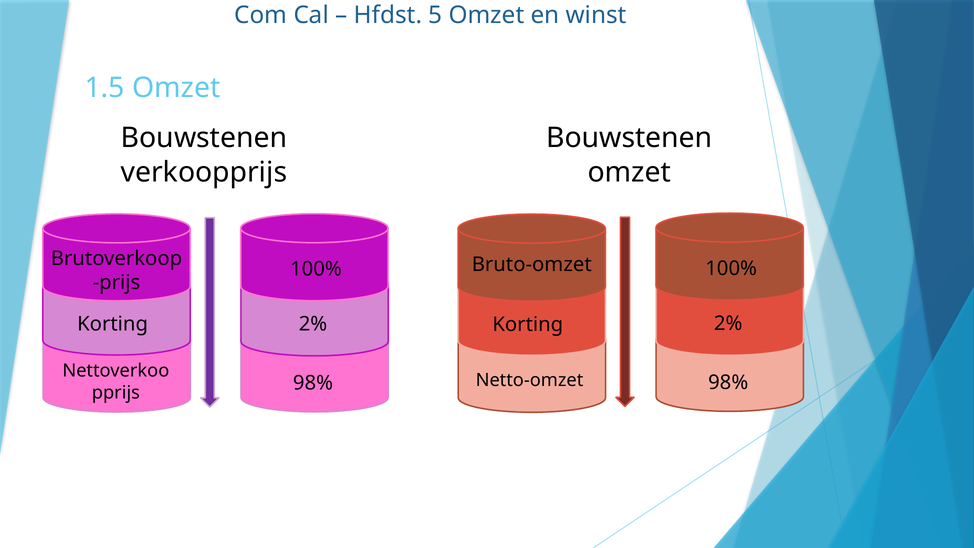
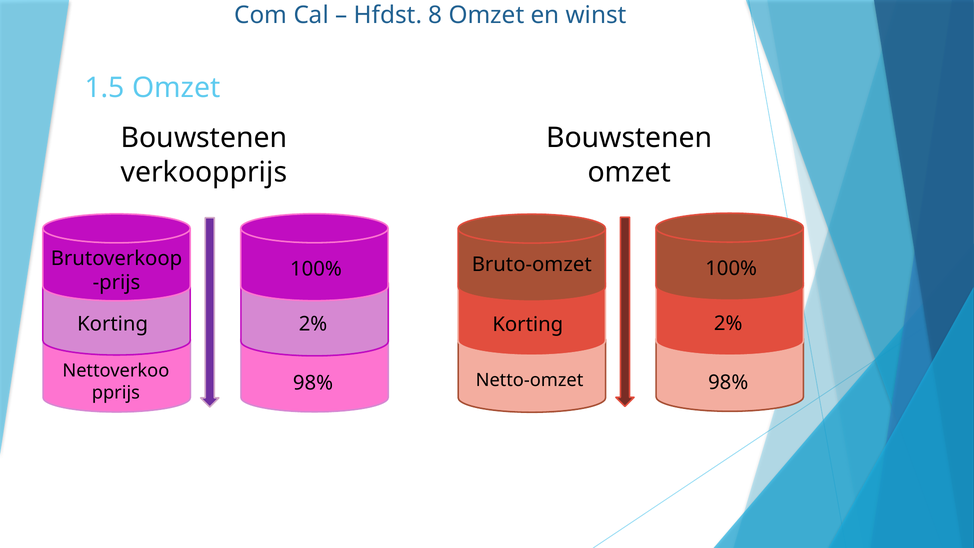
5: 5 -> 8 (435, 15)
